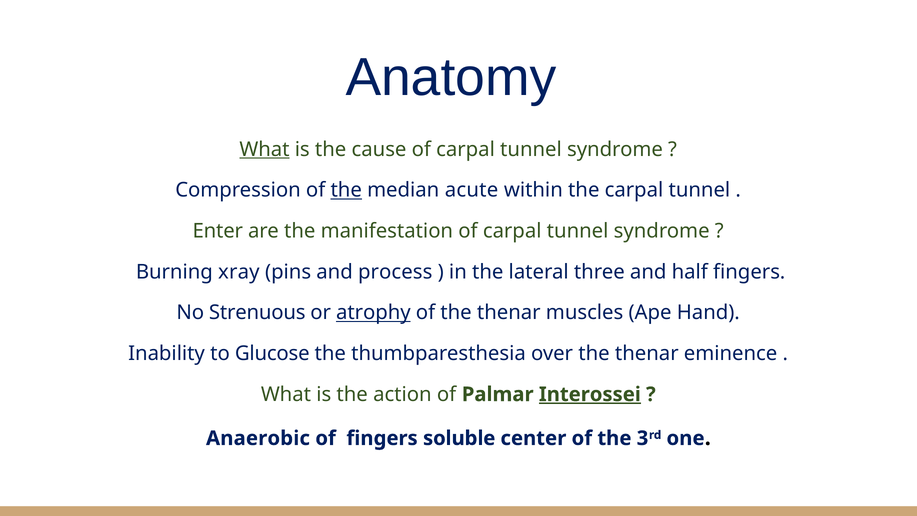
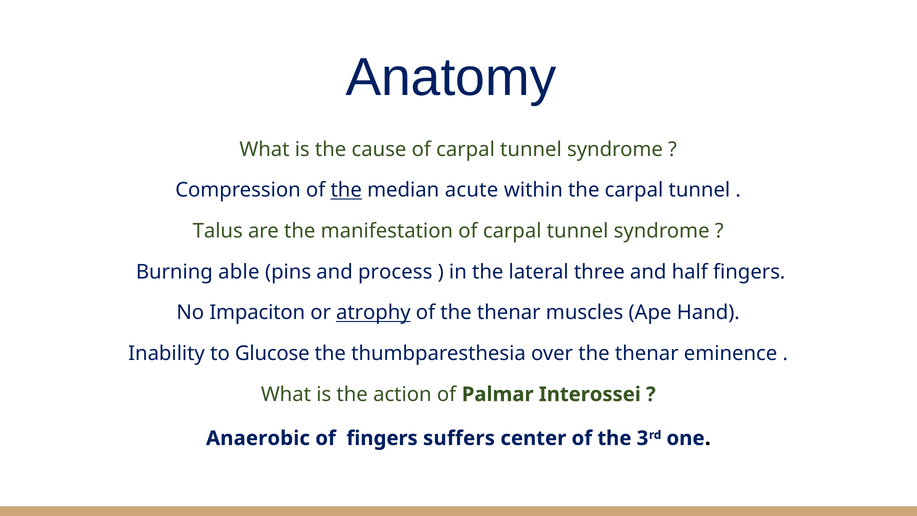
What underline: present -> none (264, 149)
Enter: Enter -> Talus (218, 231)
xray: xray -> able (239, 272)
Strenuous: Strenuous -> Impaciton (257, 313)
Interossei underline: present -> none (590, 394)
soluble: soluble -> suffers (459, 438)
